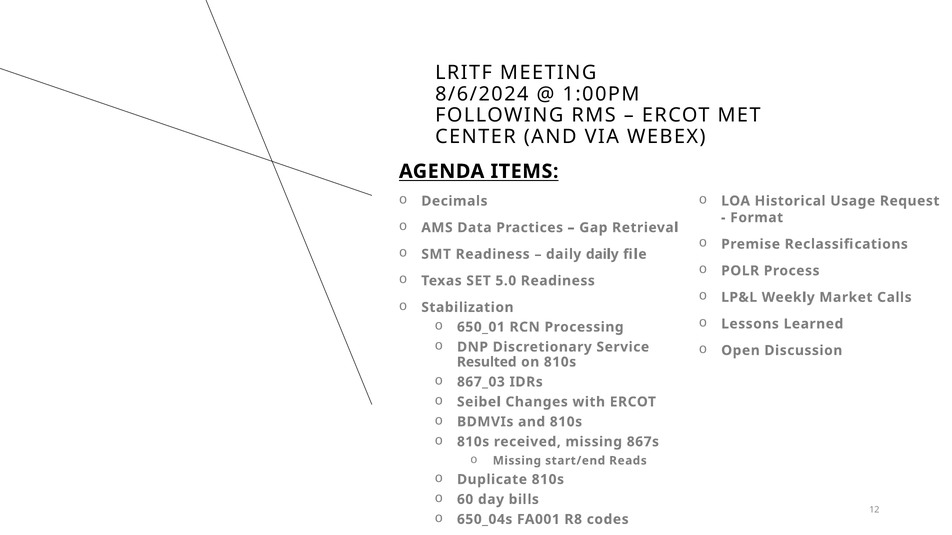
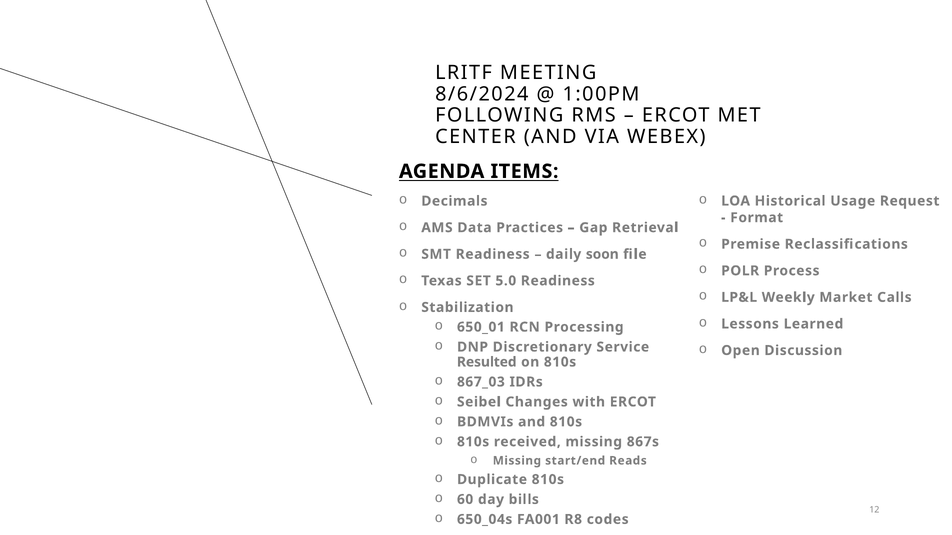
daily daily: daily -> soon (602, 254)
